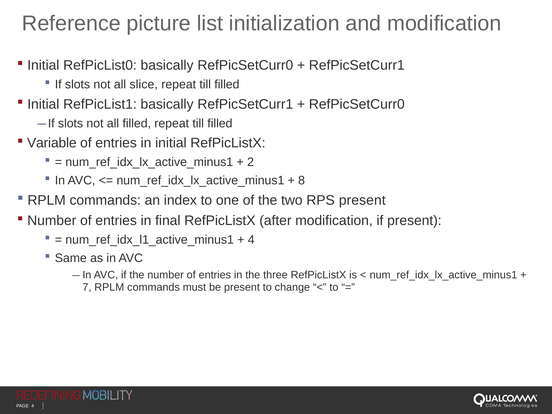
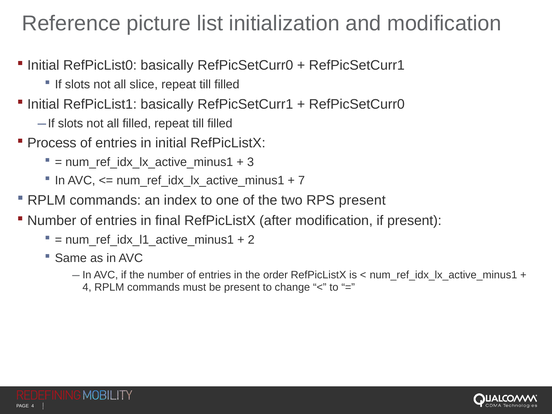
Variable: Variable -> Process (52, 143)
2: 2 -> 3 (250, 162)
8: 8 -> 7 (302, 180)
4: 4 -> 2 (251, 240)
three: three -> order (276, 275)
7: 7 -> 4 (87, 287)
